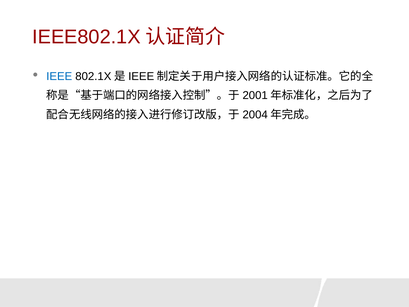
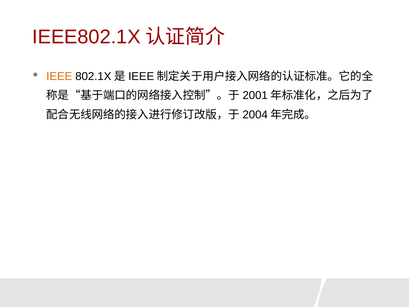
IEEE colour: blue -> orange (59, 76)
